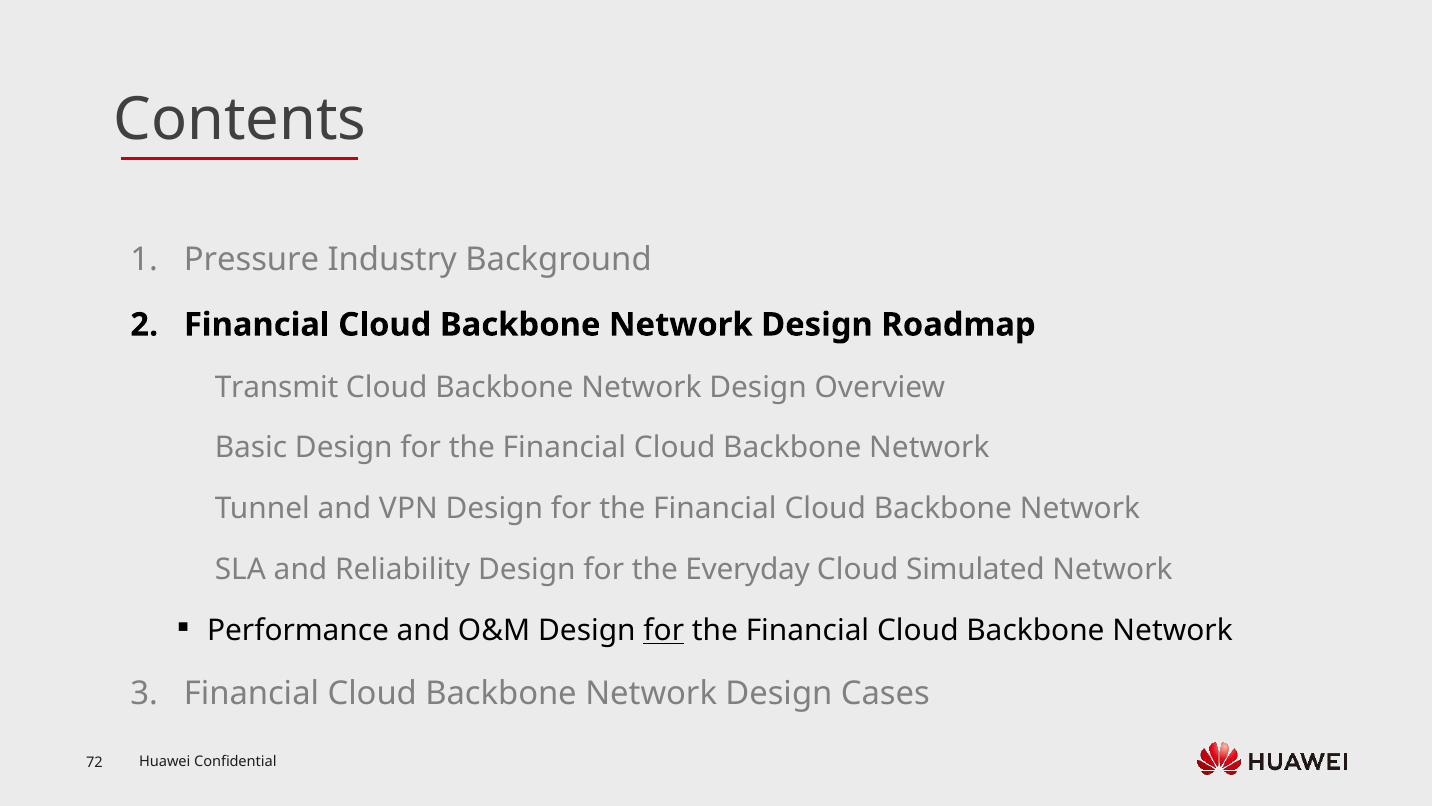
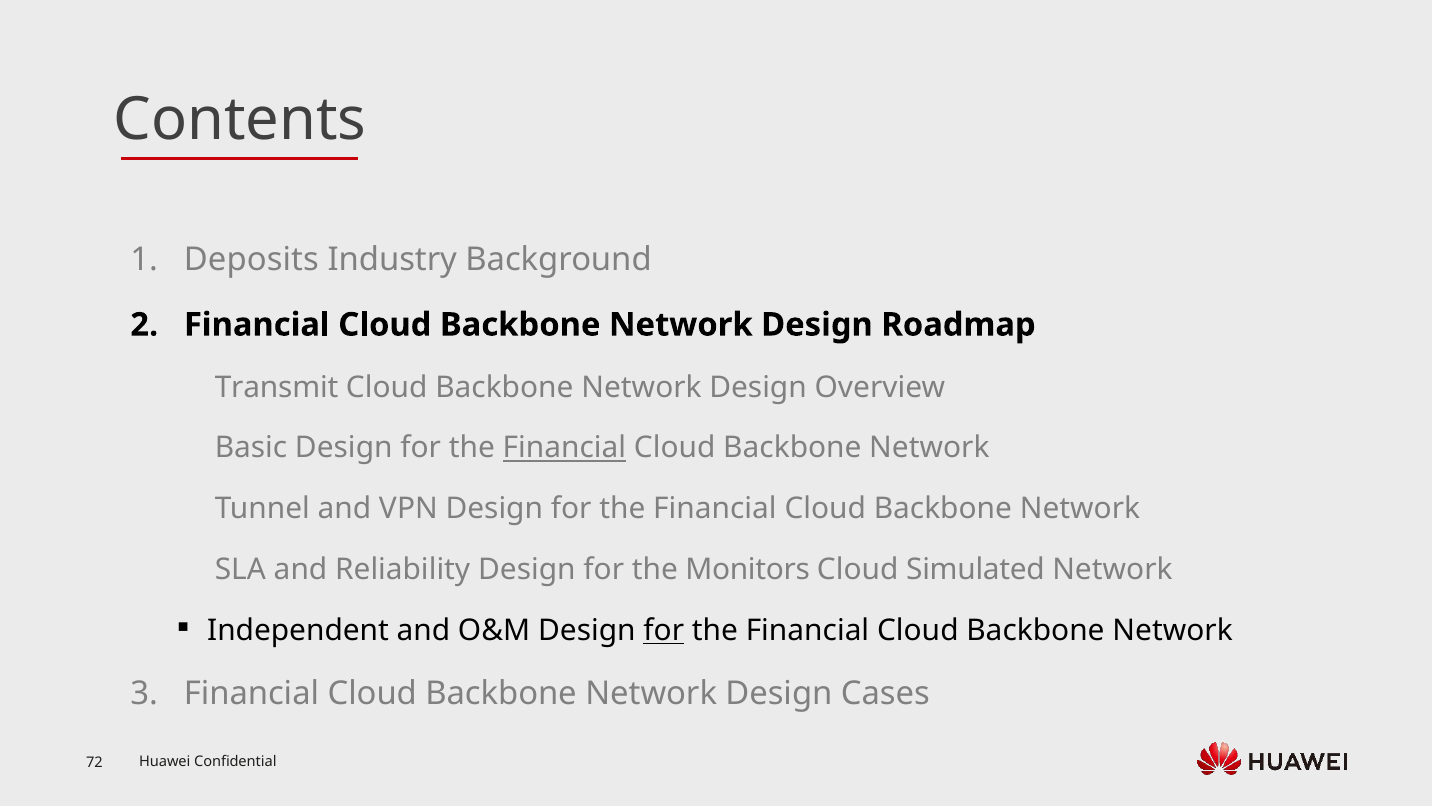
Pressure: Pressure -> Deposits (251, 260)
Financial underline: none -> present (564, 448)
Everyday: Everyday -> Monitors (748, 570)
Performance: Performance -> Independent (298, 630)
